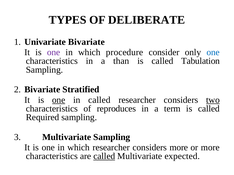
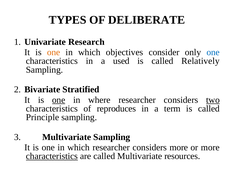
Univariate Bivariate: Bivariate -> Research (86, 42)
one colour: purple -> orange (54, 52)
procedure: procedure -> objectives (125, 52)
than: than -> used (121, 61)
Tabulation: Tabulation -> Relatively (200, 61)
in called: called -> where (99, 100)
Required: Required -> Principle (43, 118)
characteristics underline: none -> present (52, 157)
called underline: present -> none (104, 157)
expected: expected -> resources (182, 157)
